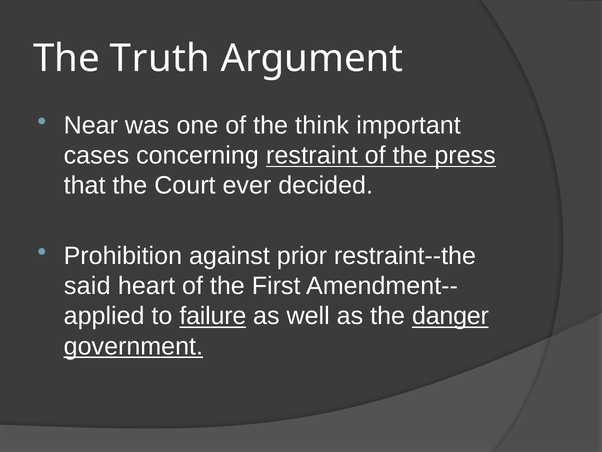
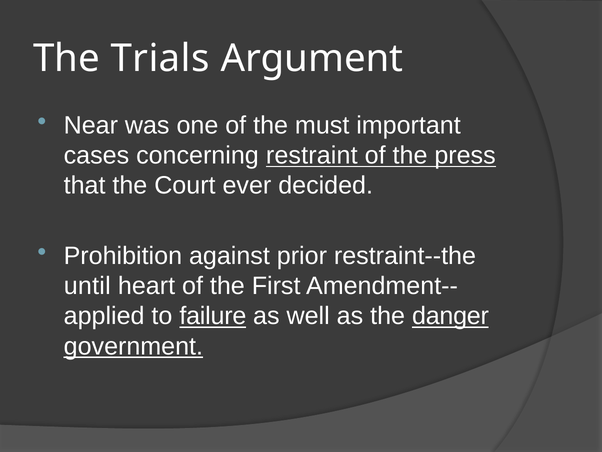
Truth: Truth -> Trials (160, 58)
think: think -> must (322, 125)
said: said -> until (87, 286)
